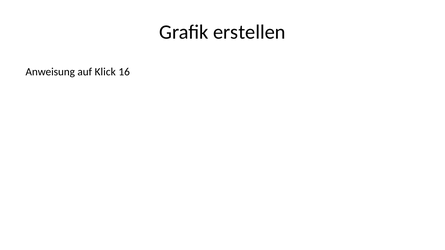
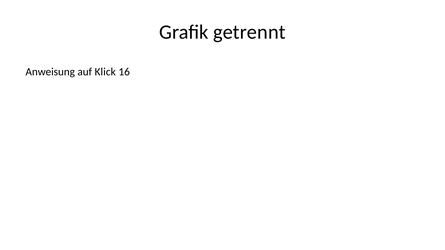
erstellen: erstellen -> getrennt (249, 32)
